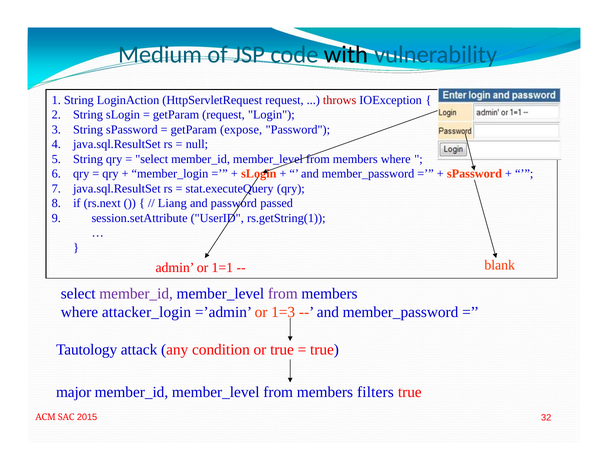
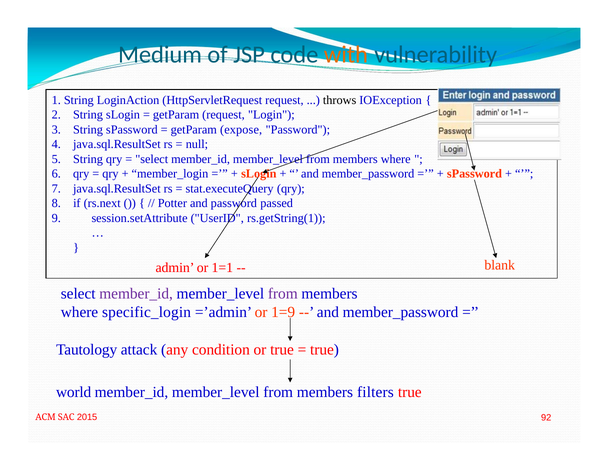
with colour: black -> orange (346, 54)
throws colour: red -> black (340, 100)
Liang: Liang -> Potter (172, 203)
attacker_login: attacker_login -> specific_login (147, 312)
1=3: 1=3 -> 1=9 (283, 312)
major: major -> world (74, 392)
32: 32 -> 92 (546, 417)
